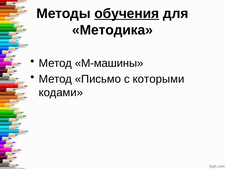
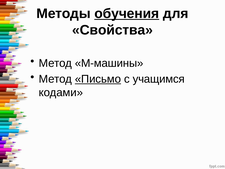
Методика: Методика -> Свойства (112, 30)
Письмо underline: none -> present (98, 79)
которыми: которыми -> учащимся (159, 79)
